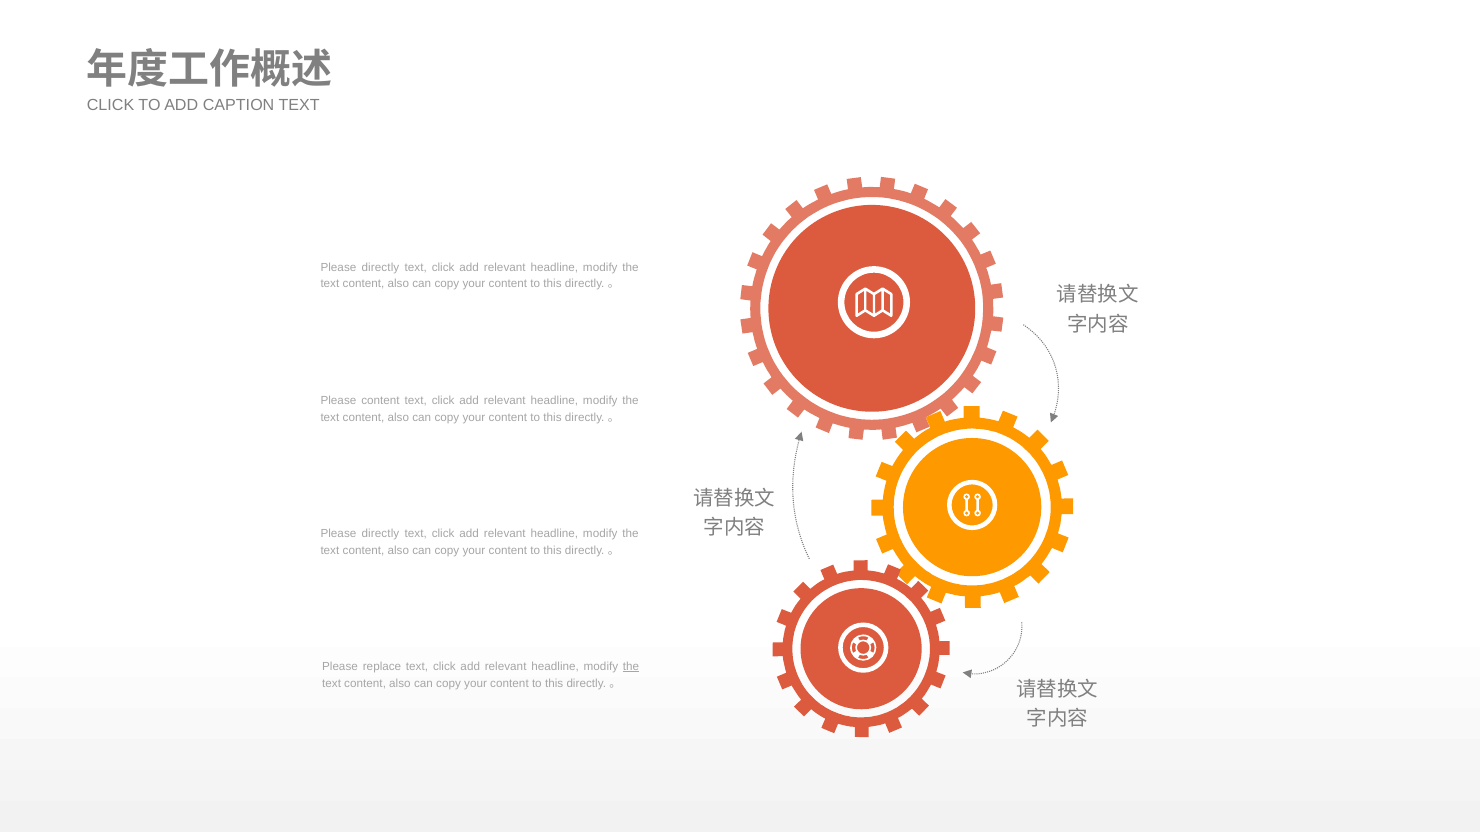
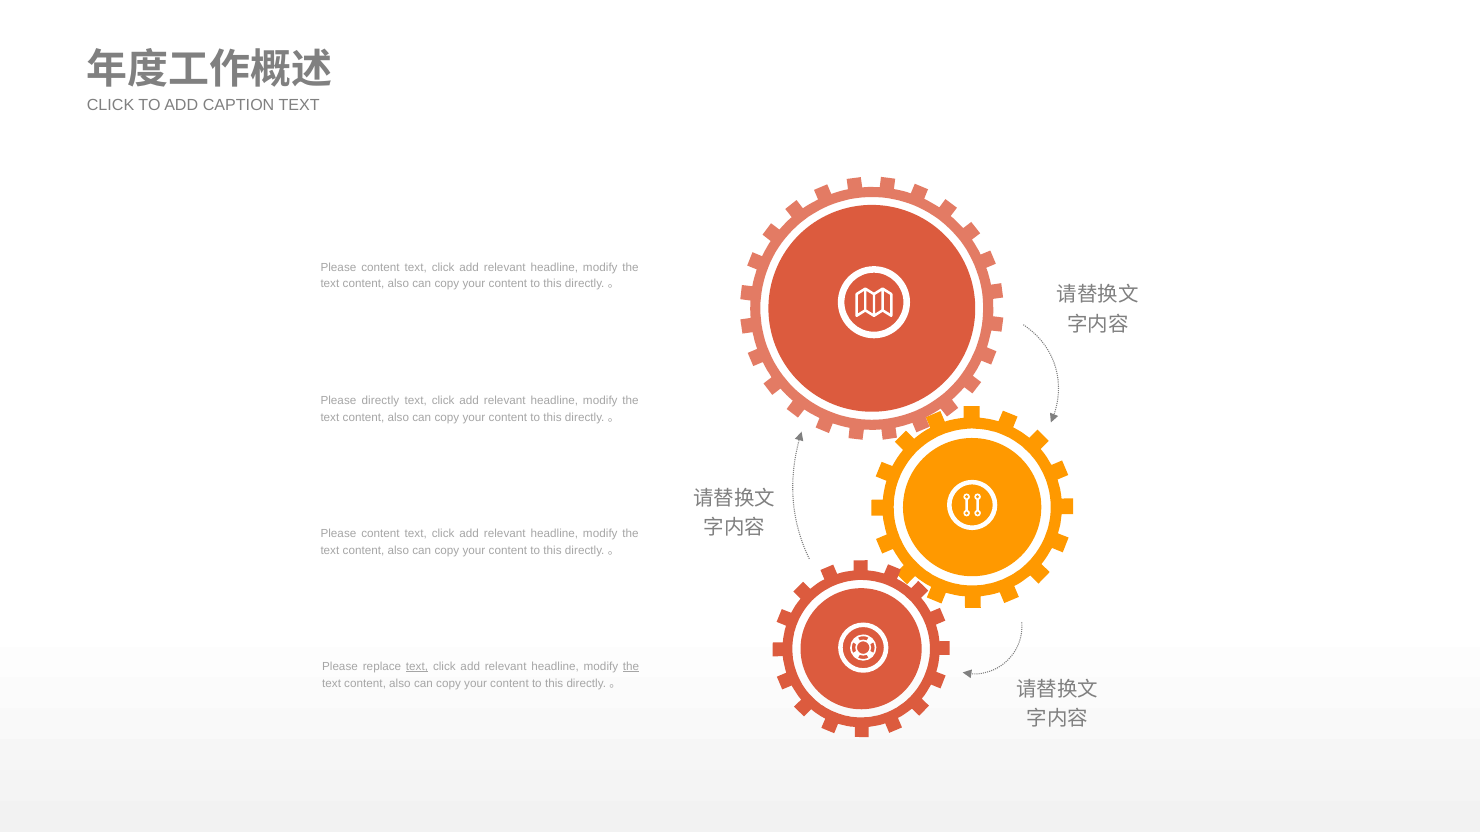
directly: directly -> content (380, 267)
Please content: content -> directly (380, 401)
directly: directly -> content (380, 534)
text underline: none -> present (417, 667)
